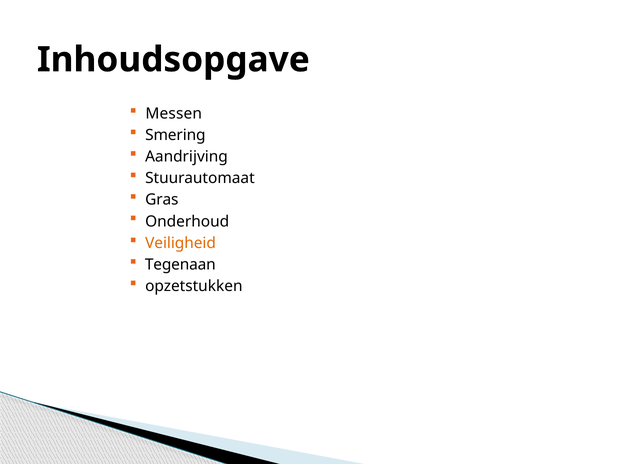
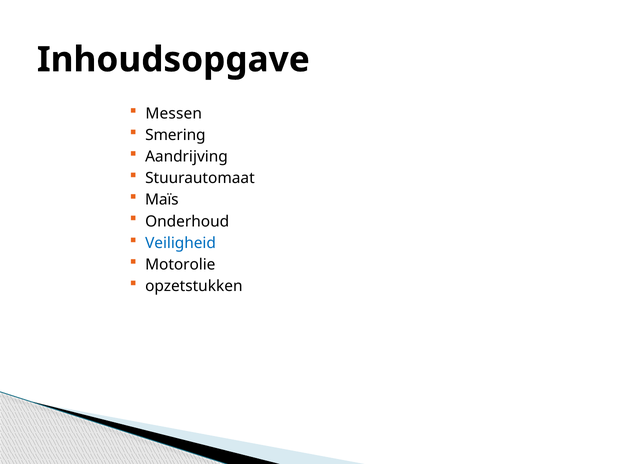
Gras: Gras -> Maïs (162, 200)
Veiligheid colour: orange -> blue (181, 243)
Tegenaan: Tegenaan -> Motorolie (180, 264)
